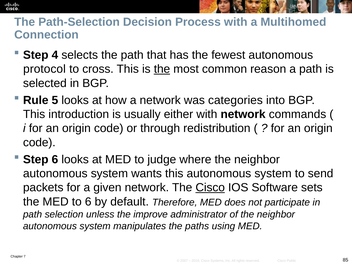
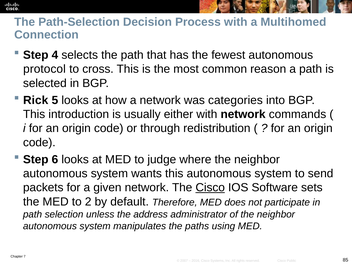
the underline: present -> none (162, 69)
Rule: Rule -> Rick (36, 100)
to 6: 6 -> 2 (88, 202)
improve: improve -> address (151, 214)
